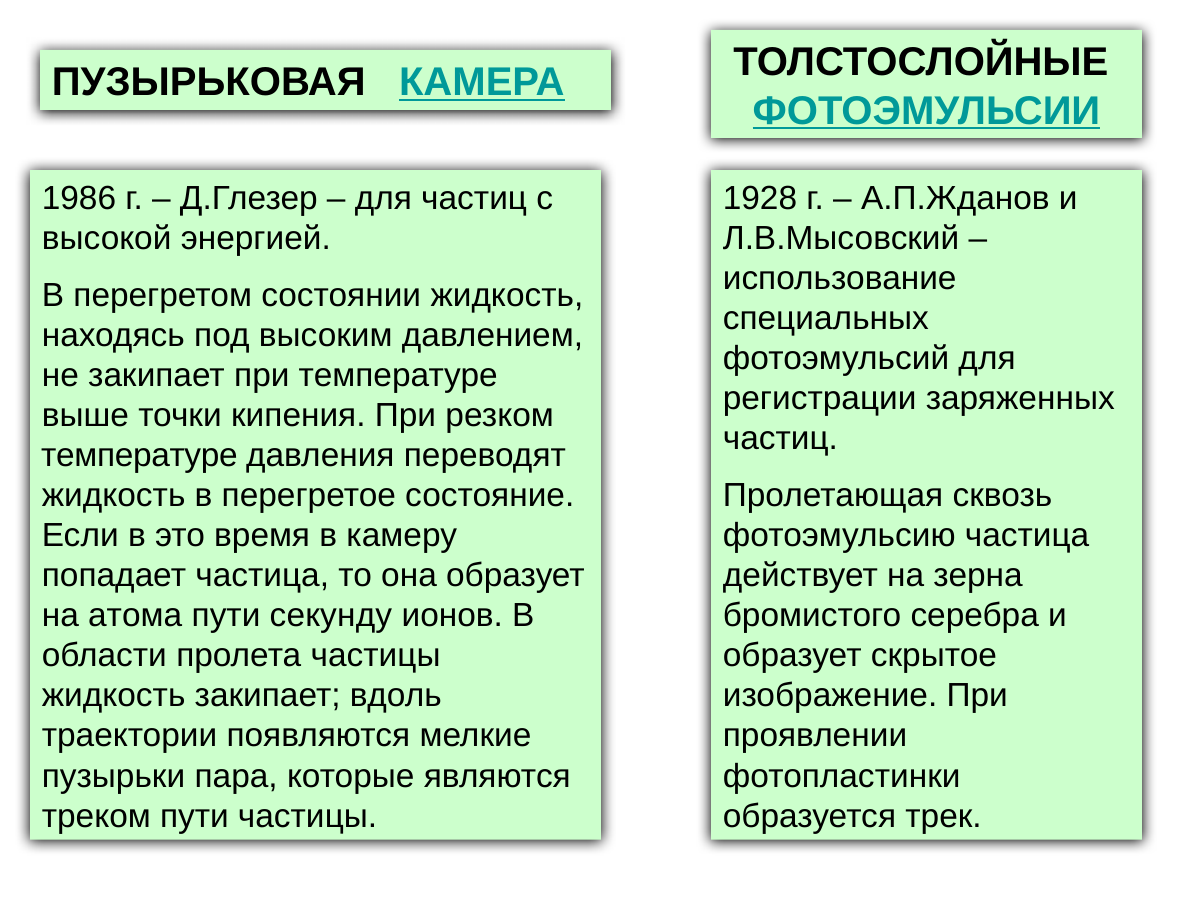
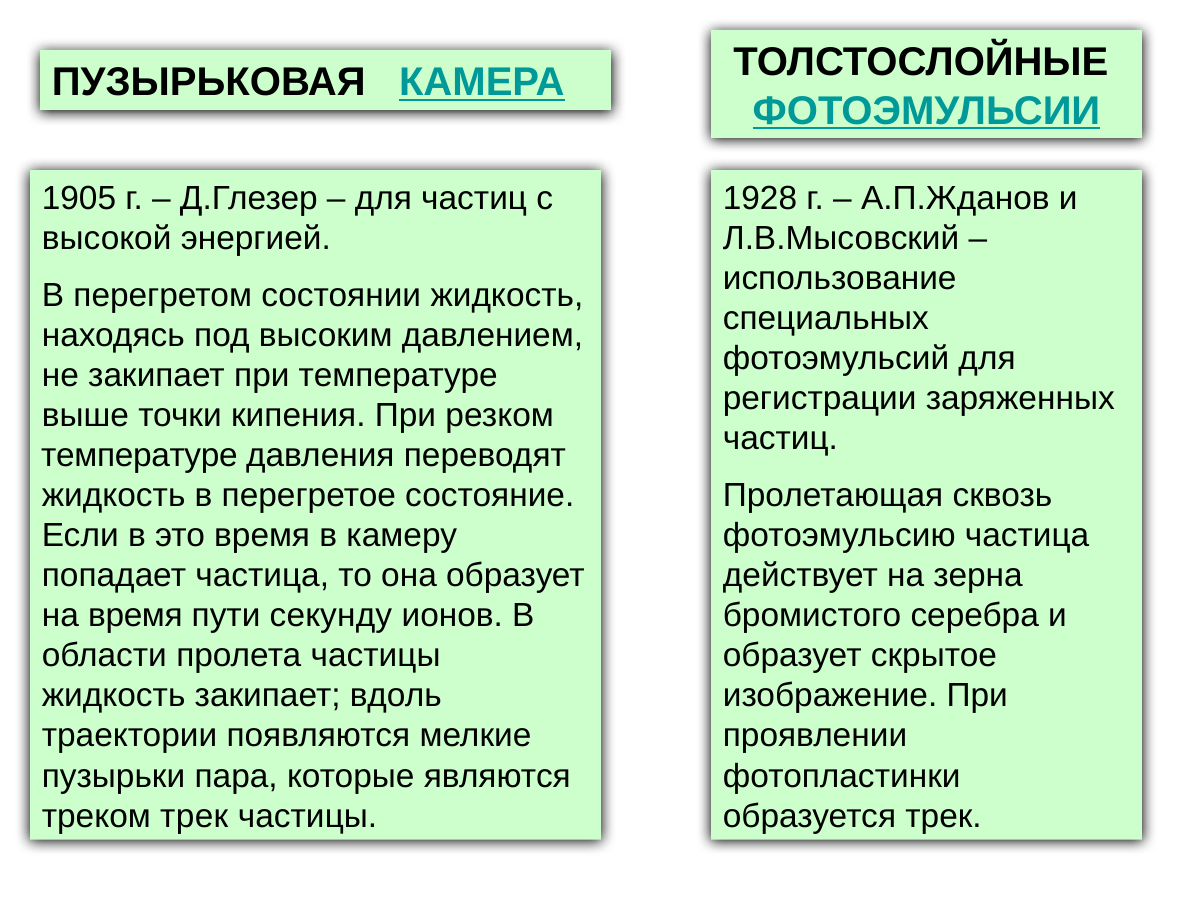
1986: 1986 -> 1905 (79, 199)
на атома: атома -> время (135, 616)
треком пути: пути -> трек (194, 817)
